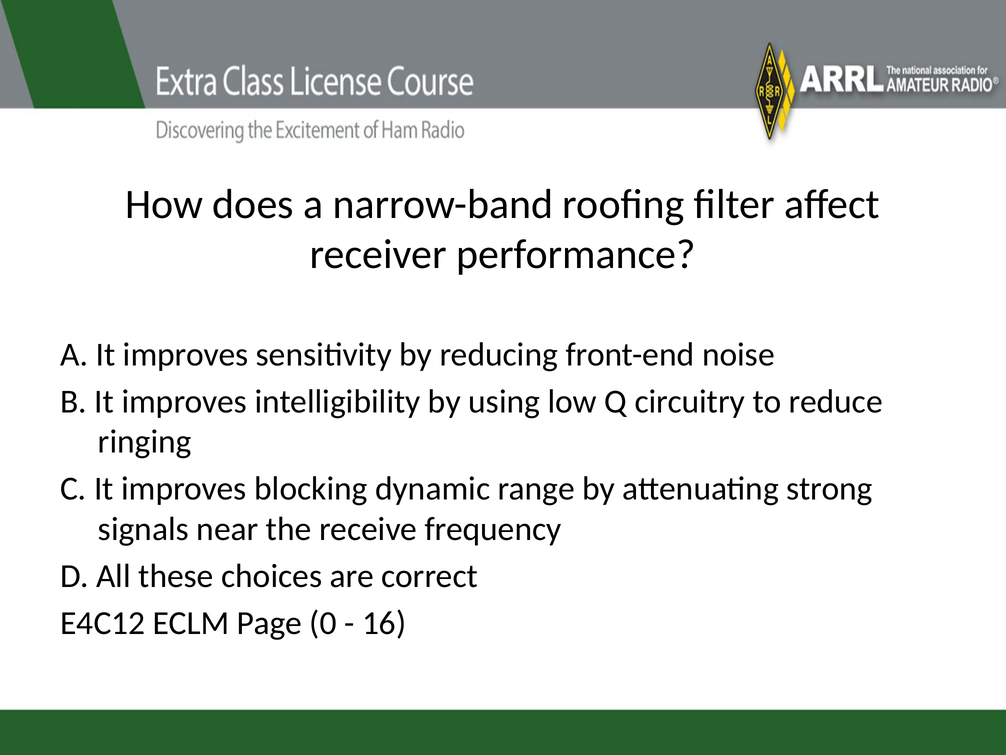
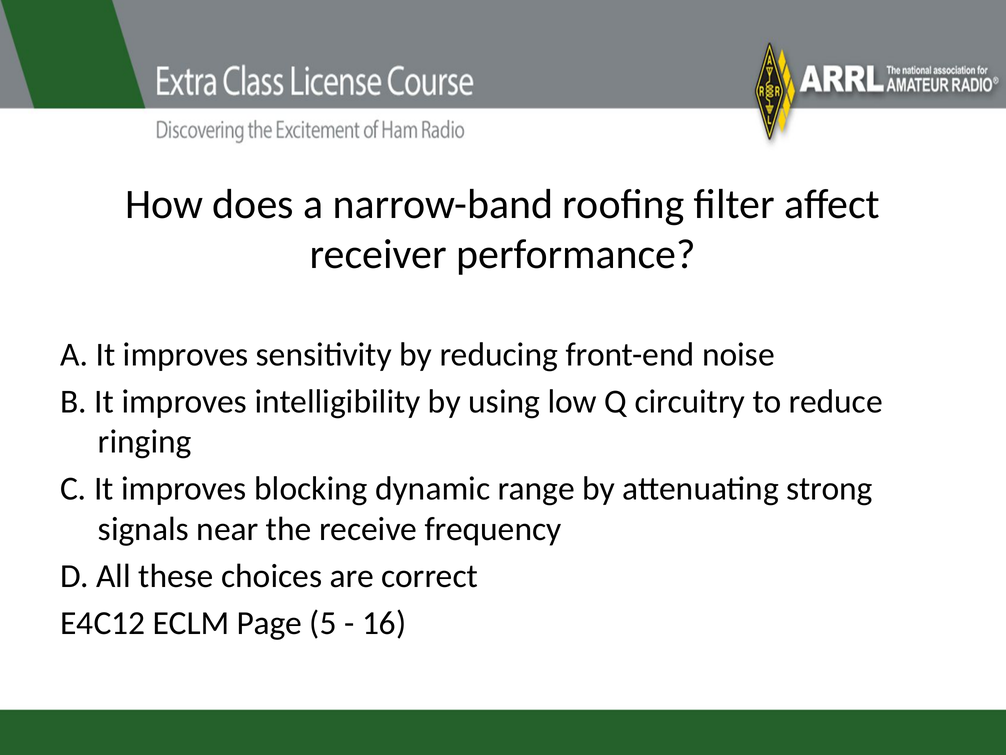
0: 0 -> 5 (323, 623)
